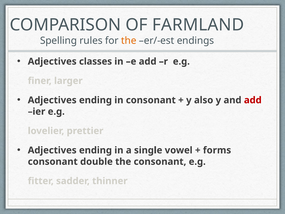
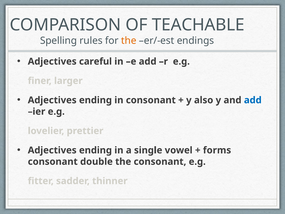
FARMLAND: FARMLAND -> TEACHABLE (198, 25)
classes: classes -> careful (96, 61)
add colour: red -> blue (253, 100)
